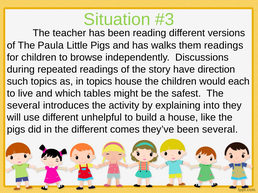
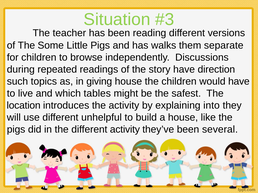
Paula: Paula -> Some (51, 45)
them readings: readings -> separate (224, 45)
in topics: topics -> giving (99, 82)
would each: each -> have (239, 82)
several: several -> location (24, 106)
different comes: comes -> activity (125, 130)
